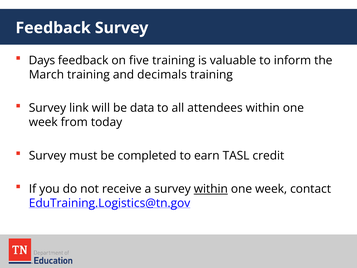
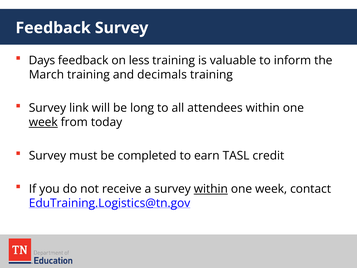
five: five -> less (139, 60)
data: data -> long (142, 108)
week underline: none -> present (43, 122)
